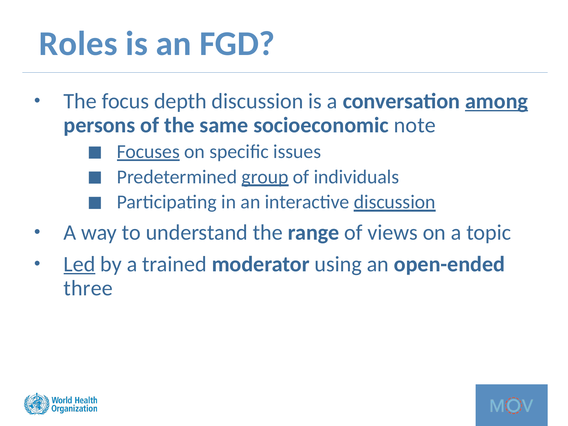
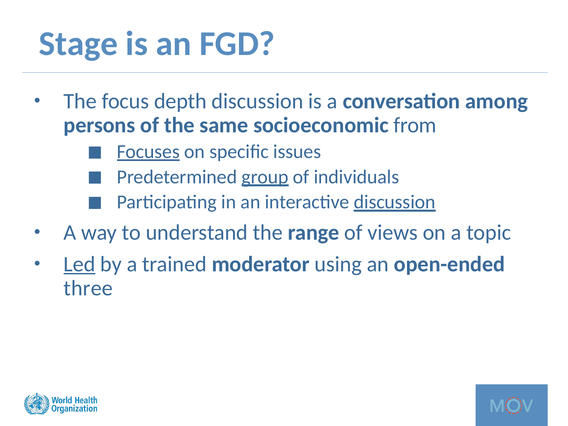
Roles: Roles -> Stage (78, 44)
among underline: present -> none (497, 101)
note: note -> from (415, 125)
